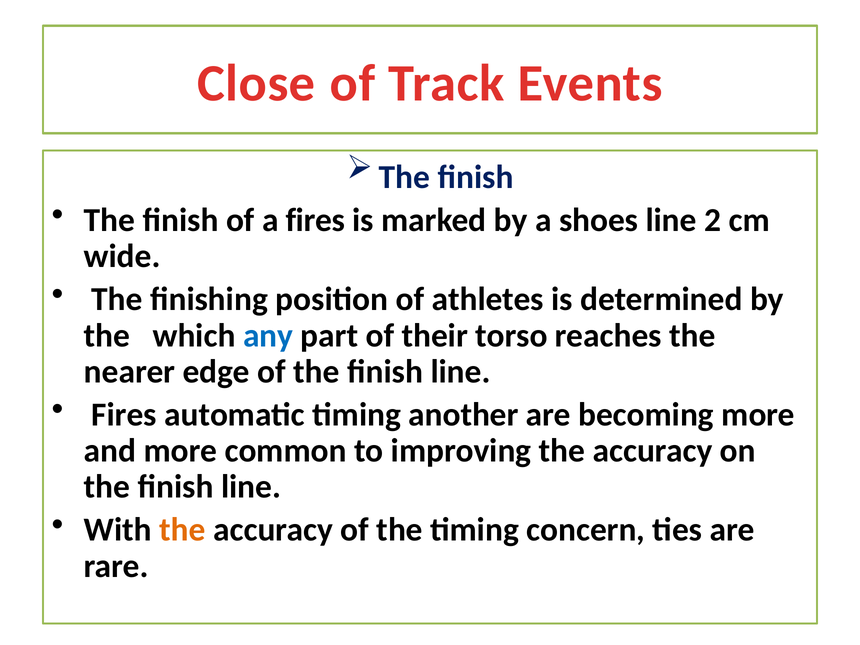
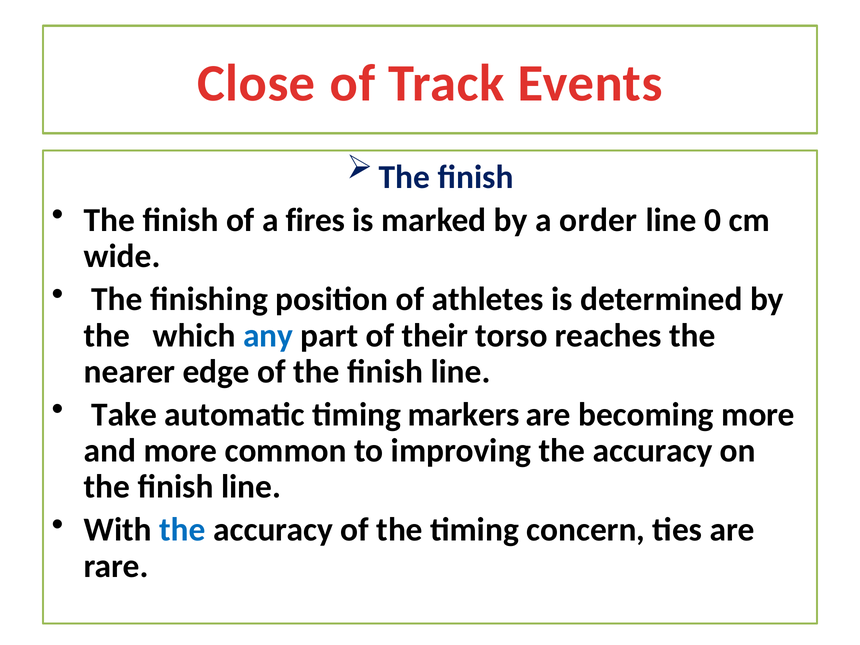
shoes: shoes -> order (598, 220)
2: 2 -> 0 (713, 220)
Fires: Fires -> Take (124, 415)
another: another -> markers (464, 415)
the colour: orange -> blue (182, 530)
